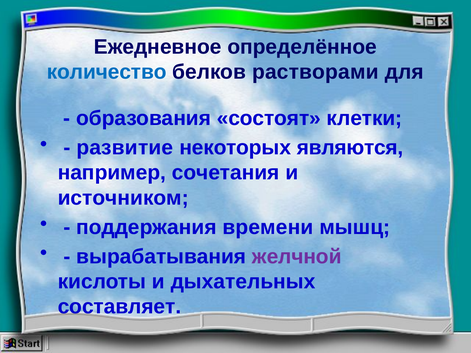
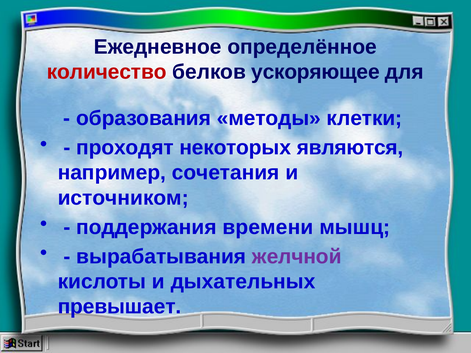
количество colour: blue -> red (107, 72)
растворами: растворами -> ускоряющее (316, 72)
состоят: состоят -> мeтoды (269, 118)
развитие: развитие -> проходят (125, 148)
составляет: составляет -> превышает (119, 307)
